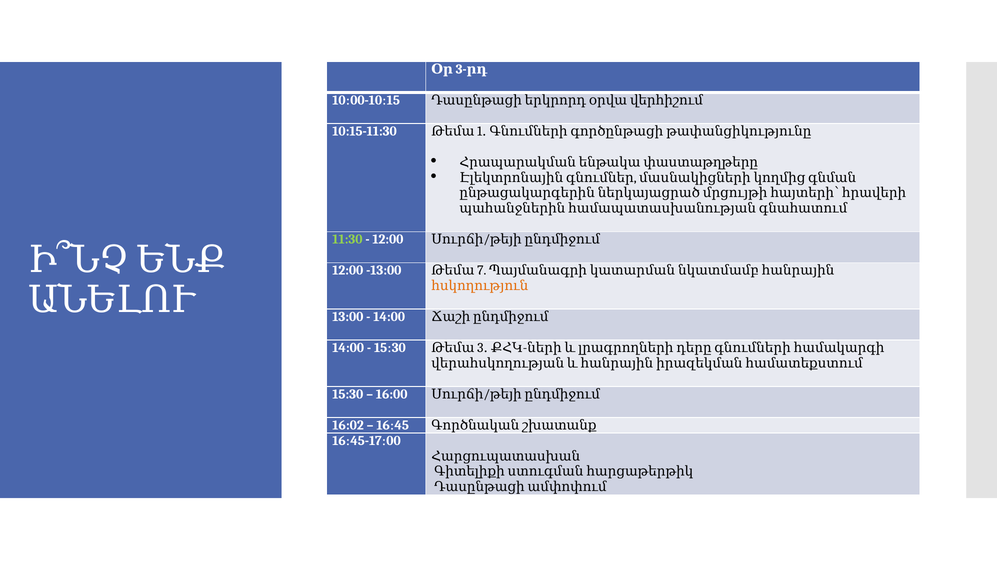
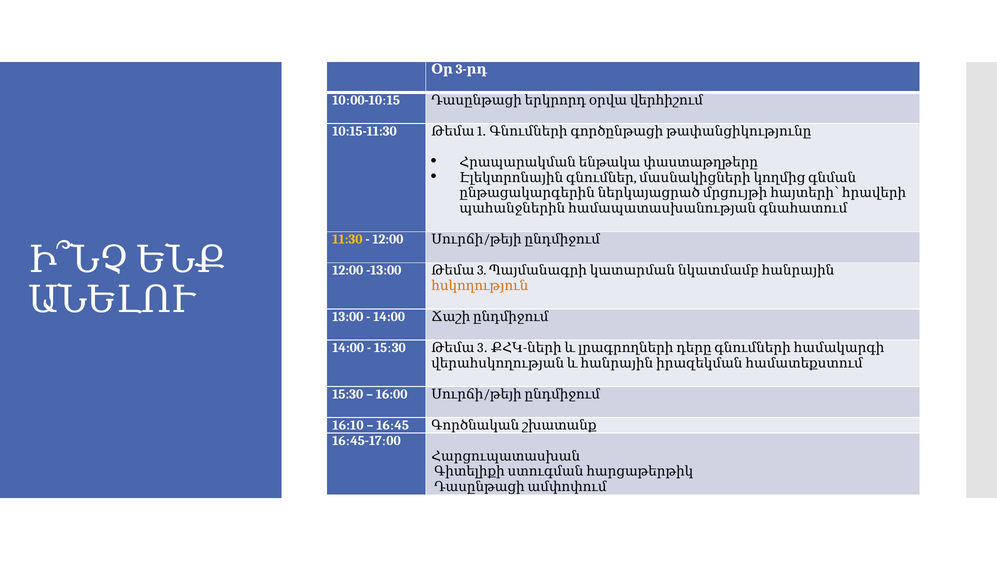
11:30 colour: light green -> yellow (347, 239)
-13:00 7: 7 -> 3 (482, 270)
16:02: 16:02 -> 16:10 (348, 425)
